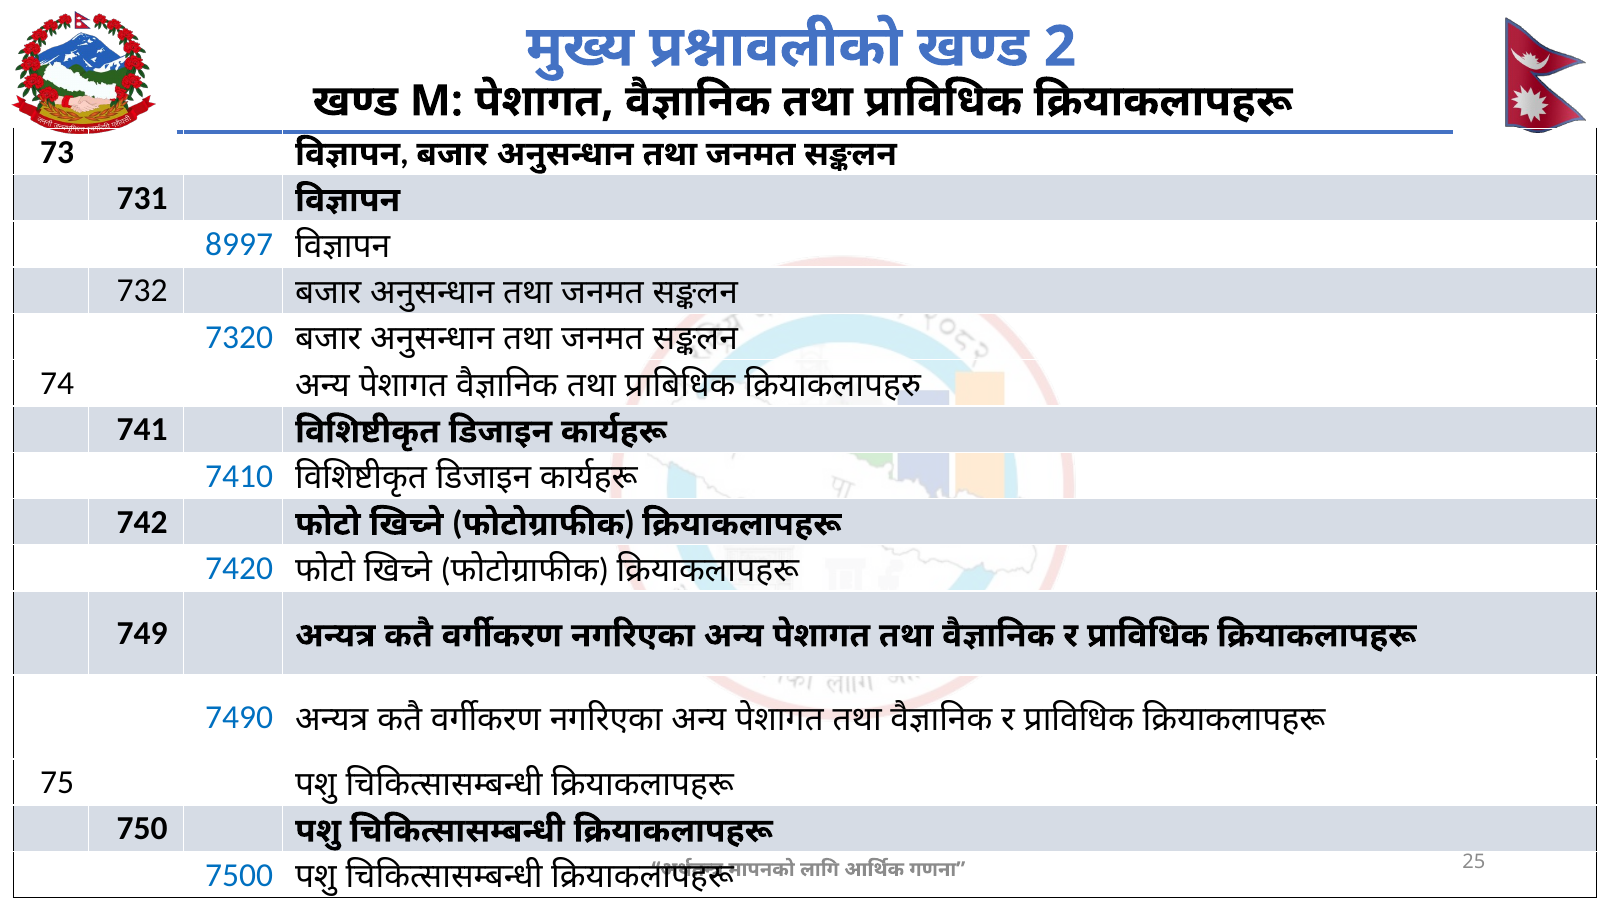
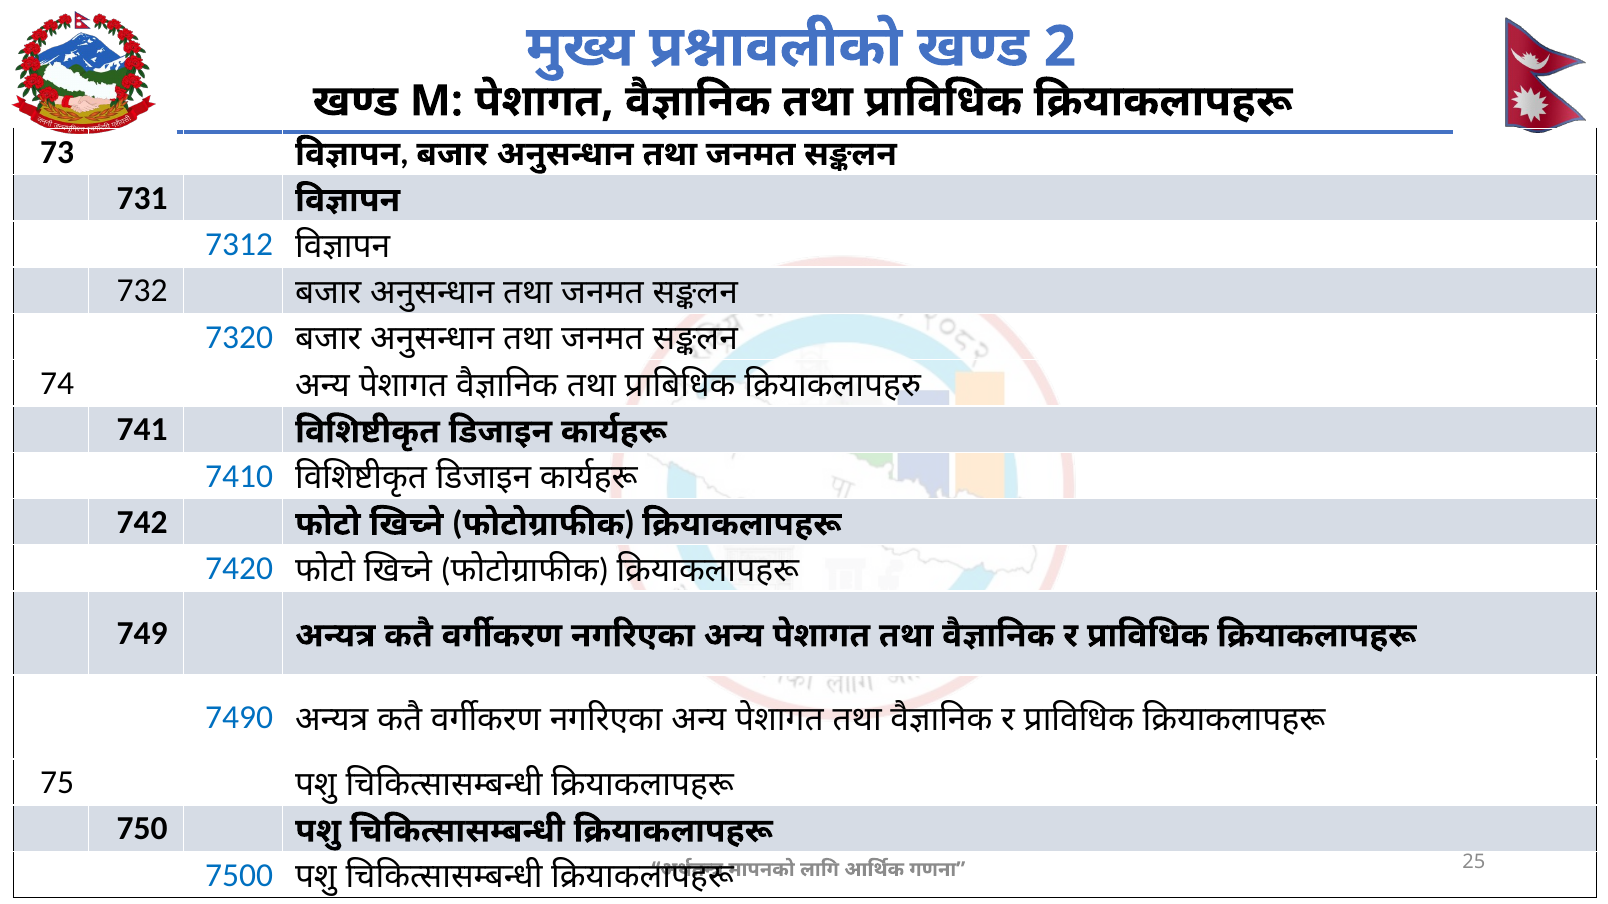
8997: 8997 -> 7312 (239, 245)
